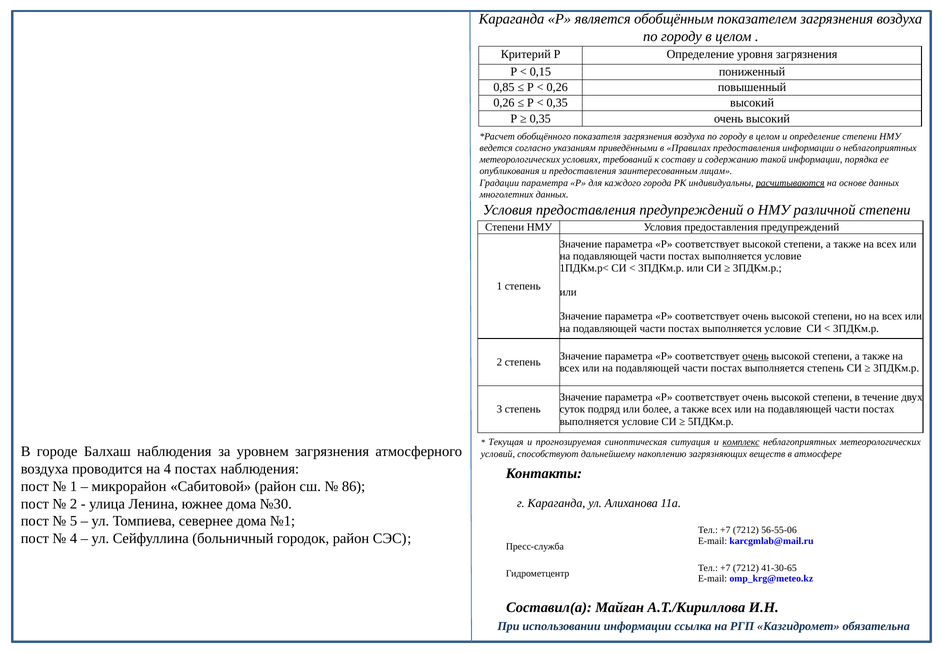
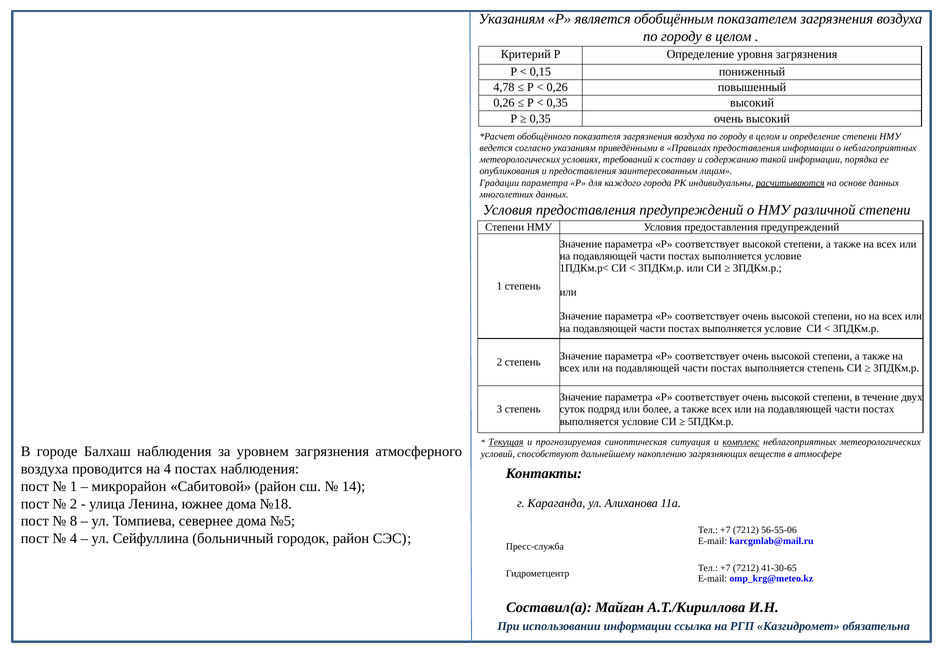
Караганда: Караганда -> Указаниям (512, 19)
0,85: 0,85 -> 4,78 (504, 87)
очень underline: present -> none (755, 356)
Текущая underline: none -> present (506, 442)
86: 86 -> 14 (354, 486)
№30: №30 -> №18 (276, 504)
5: 5 -> 8 (74, 521)
№1: №1 -> №5 (282, 521)
